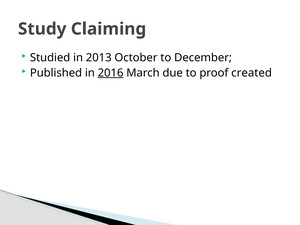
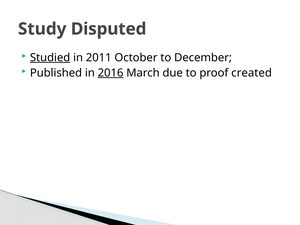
Claiming: Claiming -> Disputed (109, 29)
Studied underline: none -> present (50, 58)
2013: 2013 -> 2011 (99, 58)
